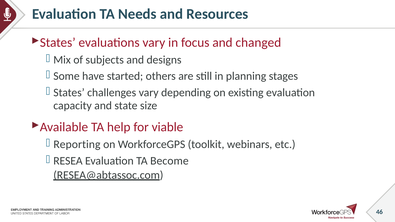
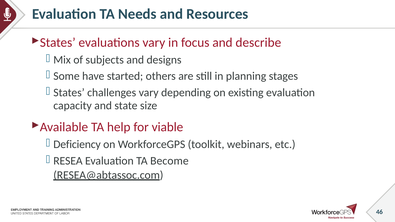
changed: changed -> describe (258, 43)
Reporting: Reporting -> Deficiency (77, 145)
